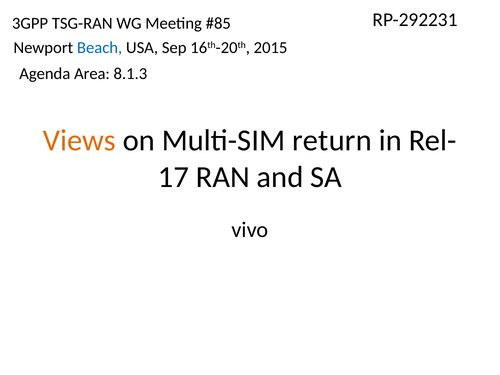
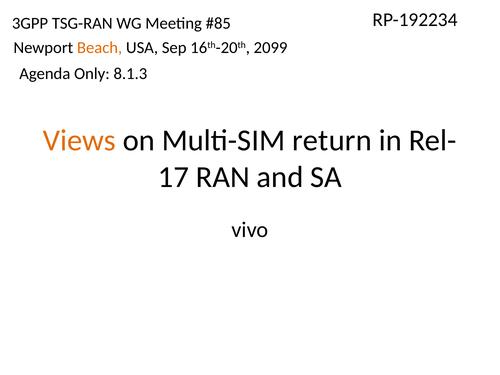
RP-292231: RP-292231 -> RP-192234 (415, 20)
Beach colour: blue -> orange (100, 48)
2015: 2015 -> 2099 (271, 48)
Area: Area -> Only (92, 74)
